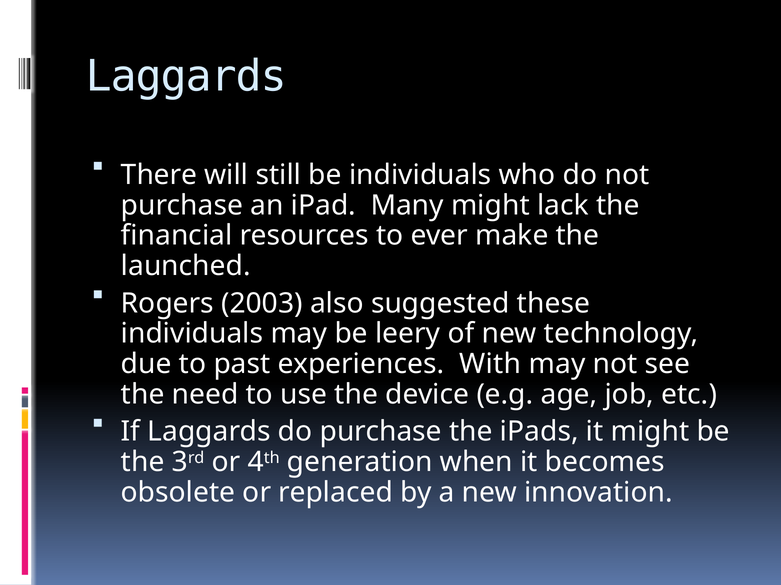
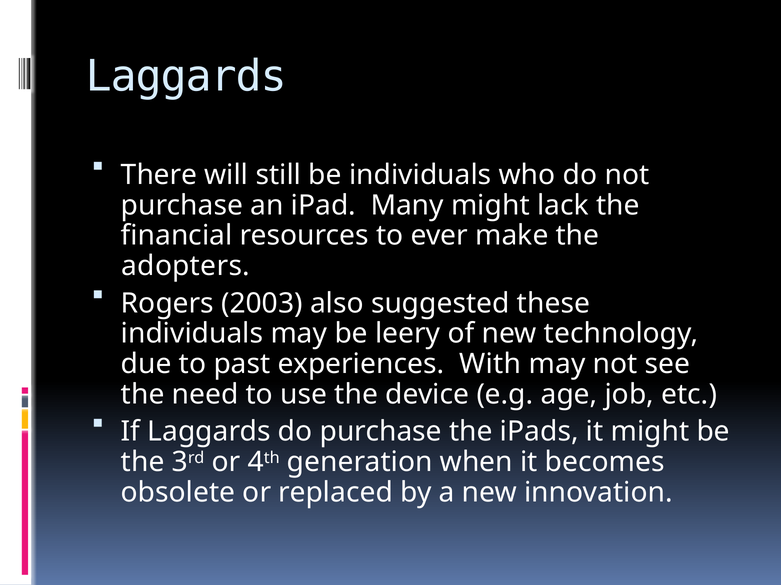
launched: launched -> adopters (186, 266)
